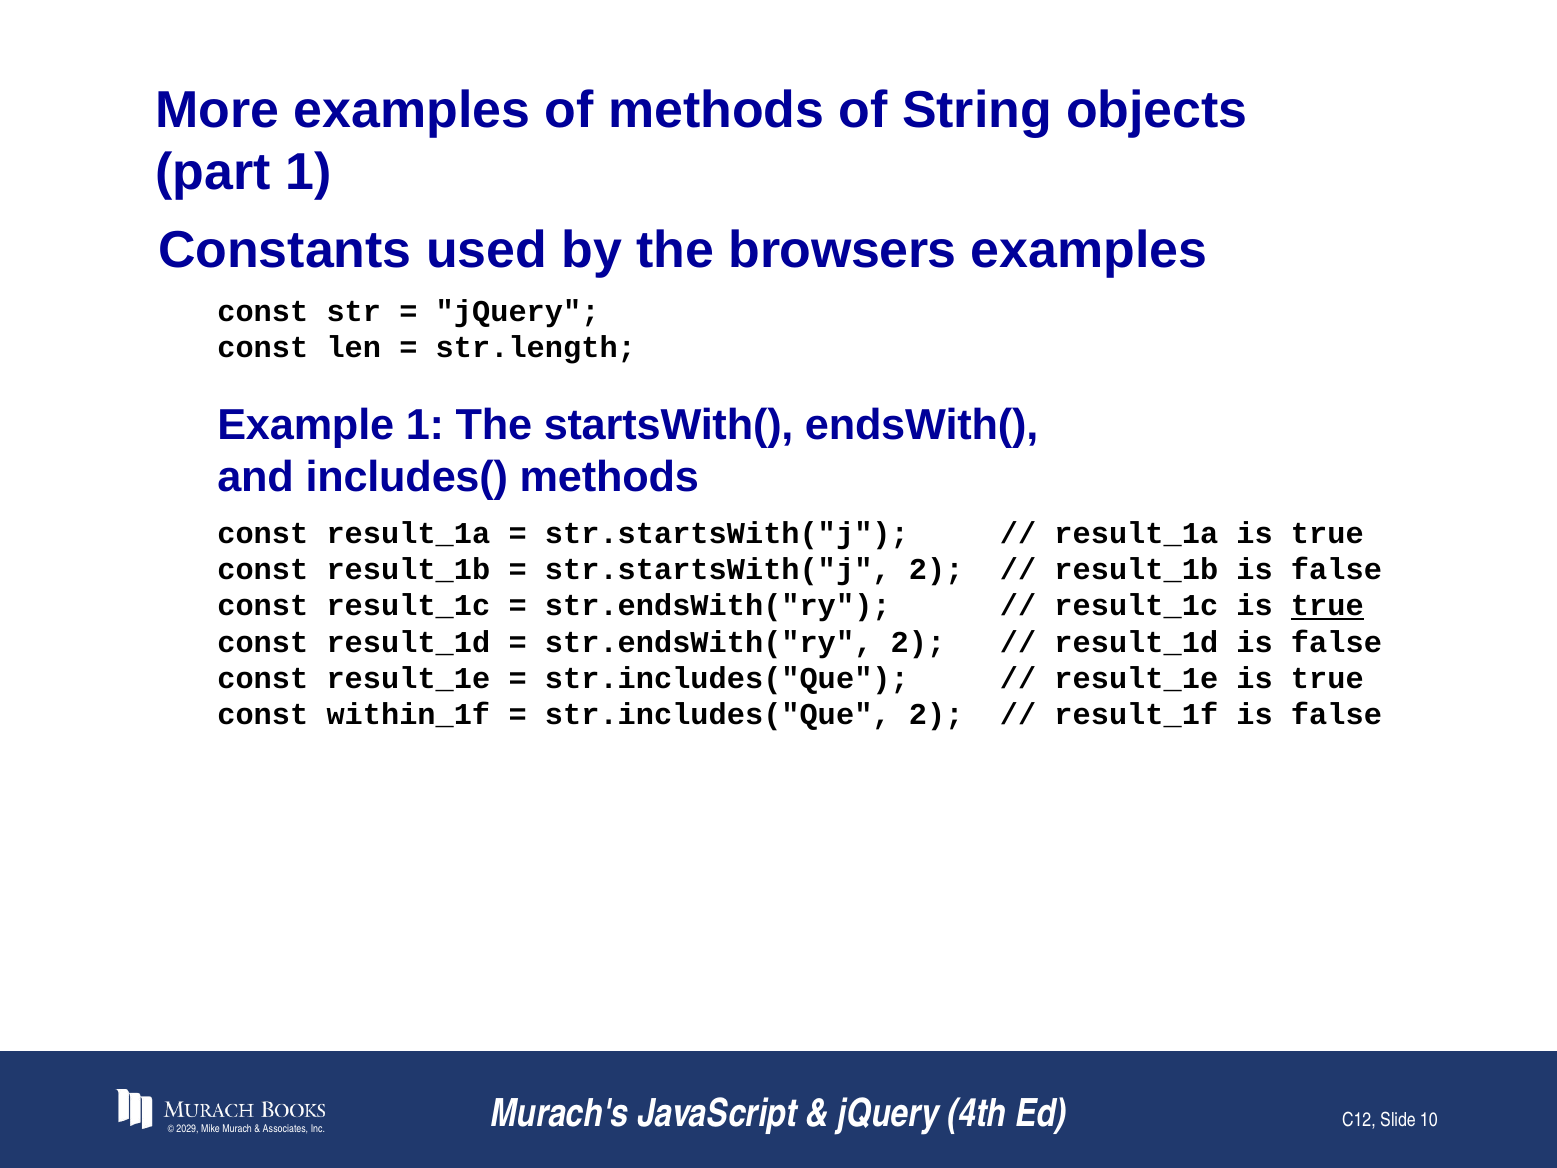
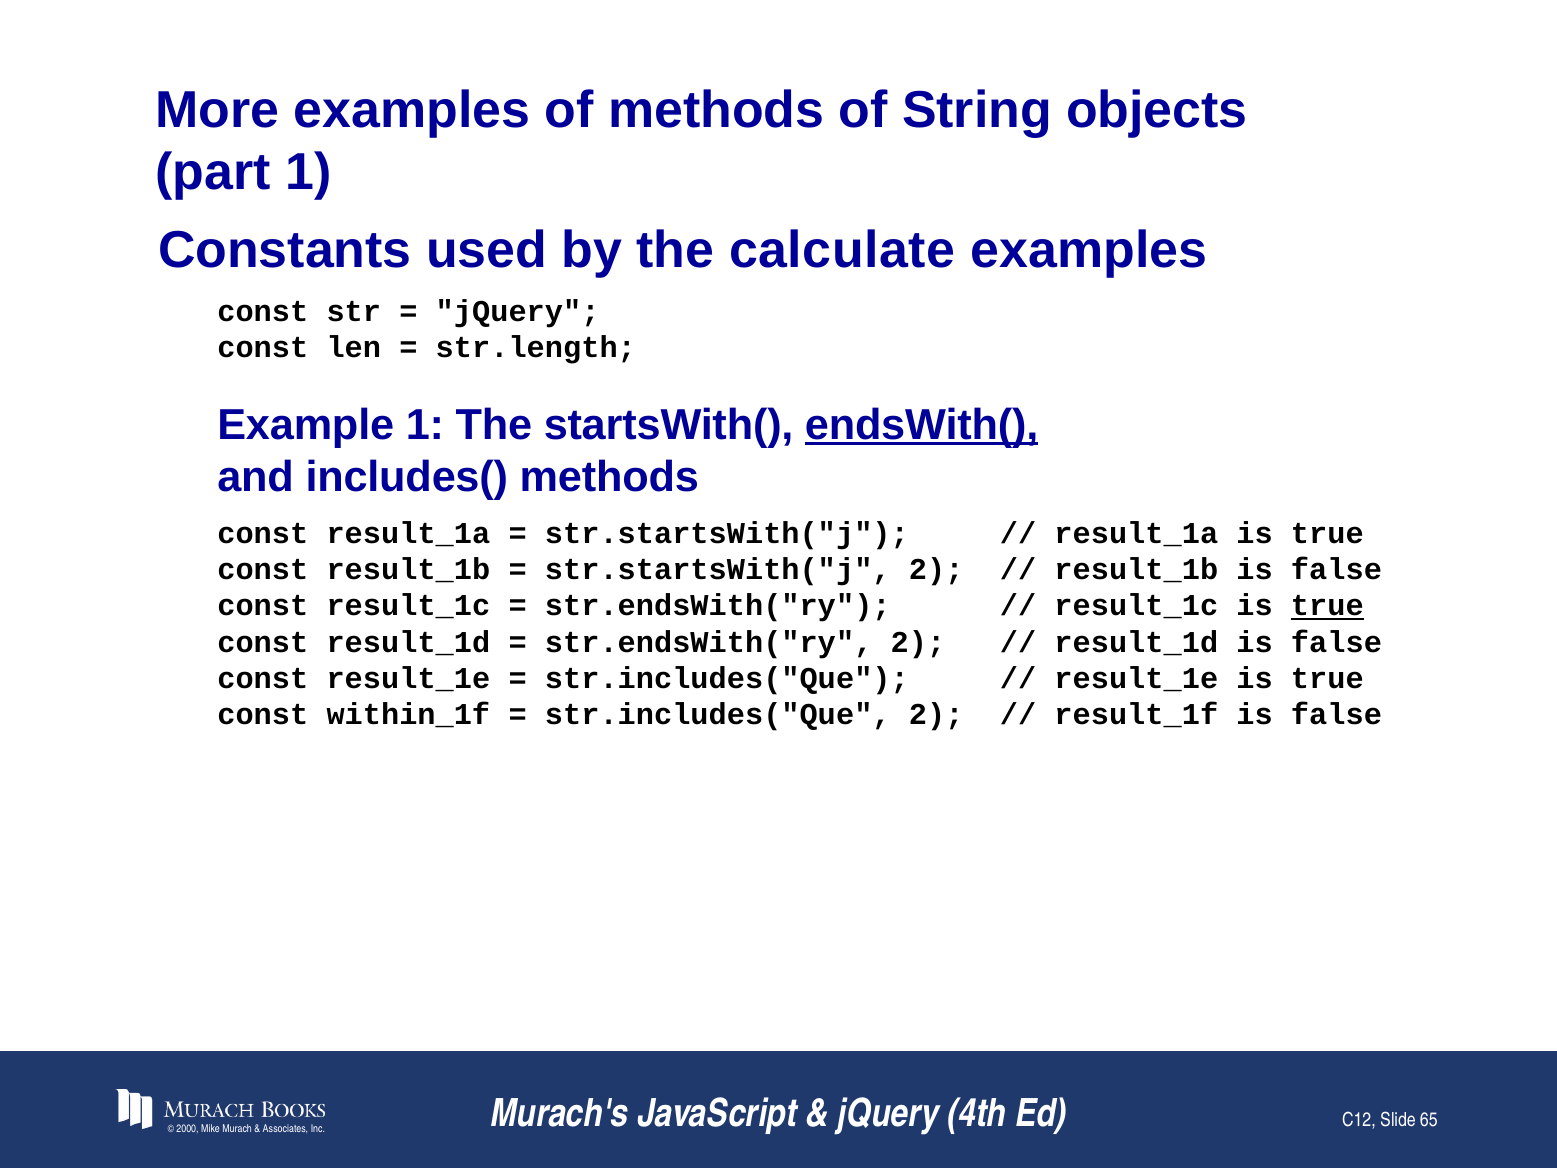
browsers: browsers -> calculate (842, 250)
endsWith( underline: none -> present (922, 425)
2029: 2029 -> 2000 (188, 1128)
10: 10 -> 65 (1429, 1120)
